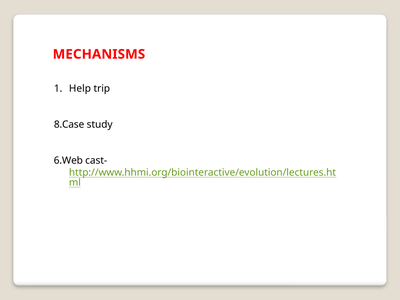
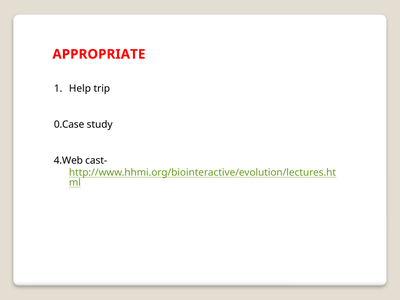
MECHANISMS: MECHANISMS -> APPROPRIATE (99, 54)
8.Case: 8.Case -> 0.Case (69, 125)
6.Web: 6.Web -> 4.Web (68, 161)
